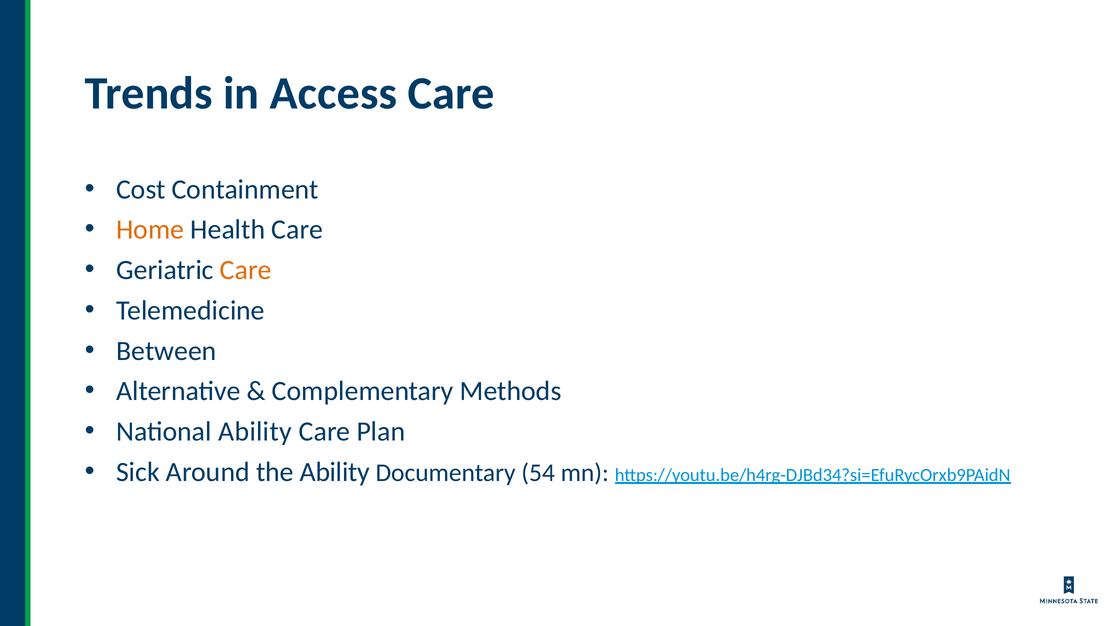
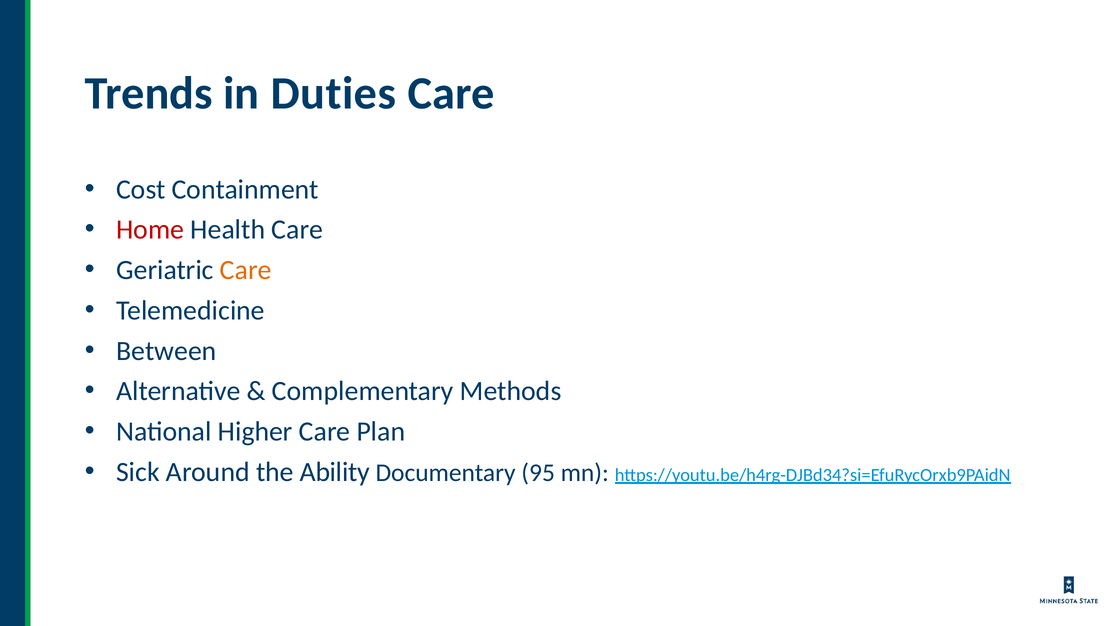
Access: Access -> Duties (333, 94)
Home colour: orange -> red (150, 230)
National Ability: Ability -> Higher (255, 432)
54: 54 -> 95 (538, 473)
